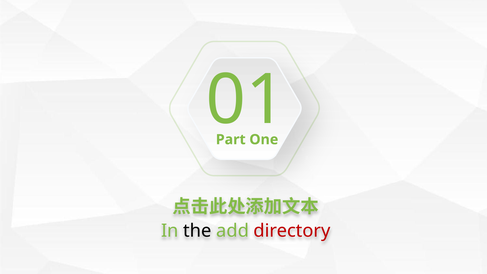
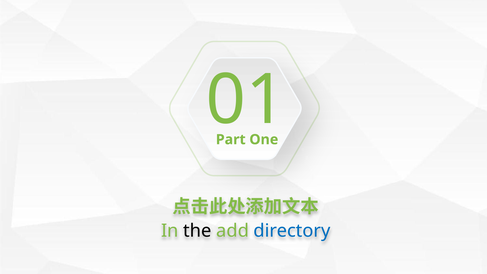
directory colour: red -> blue (292, 231)
